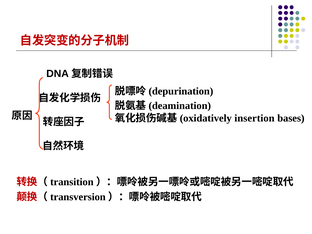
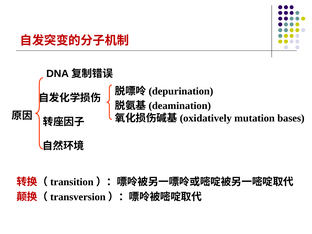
insertion: insertion -> mutation (255, 118)
